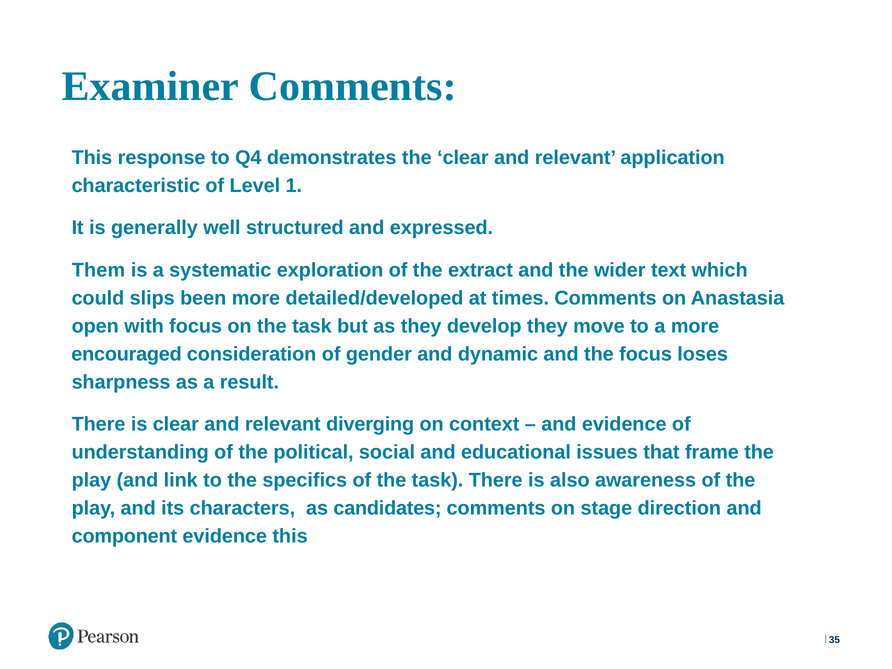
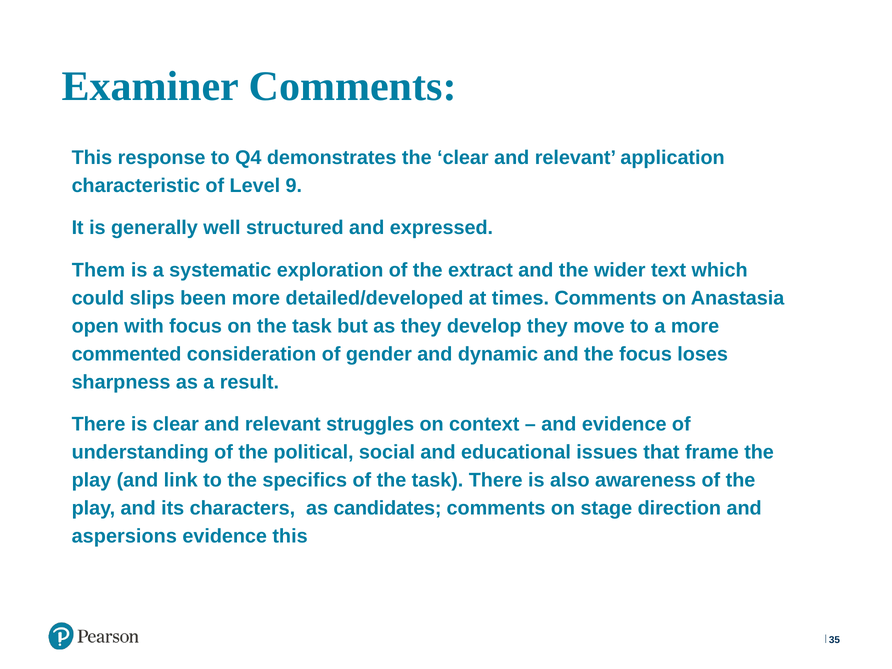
1: 1 -> 9 (294, 186)
encouraged: encouraged -> commented (127, 354)
diverging: diverging -> struggles (370, 424)
component: component -> aspersions (124, 536)
